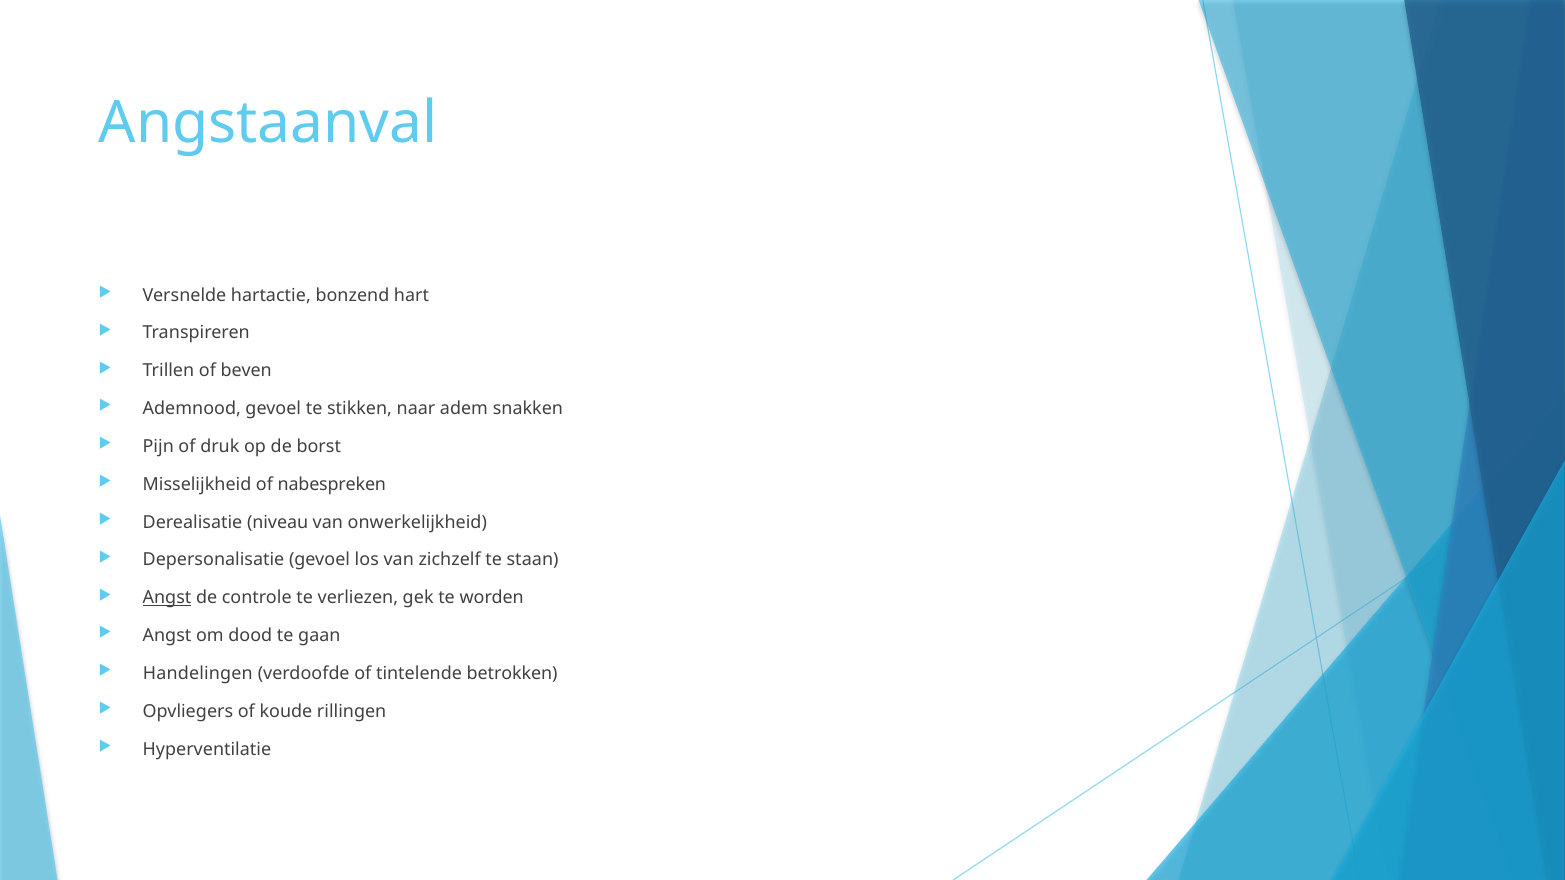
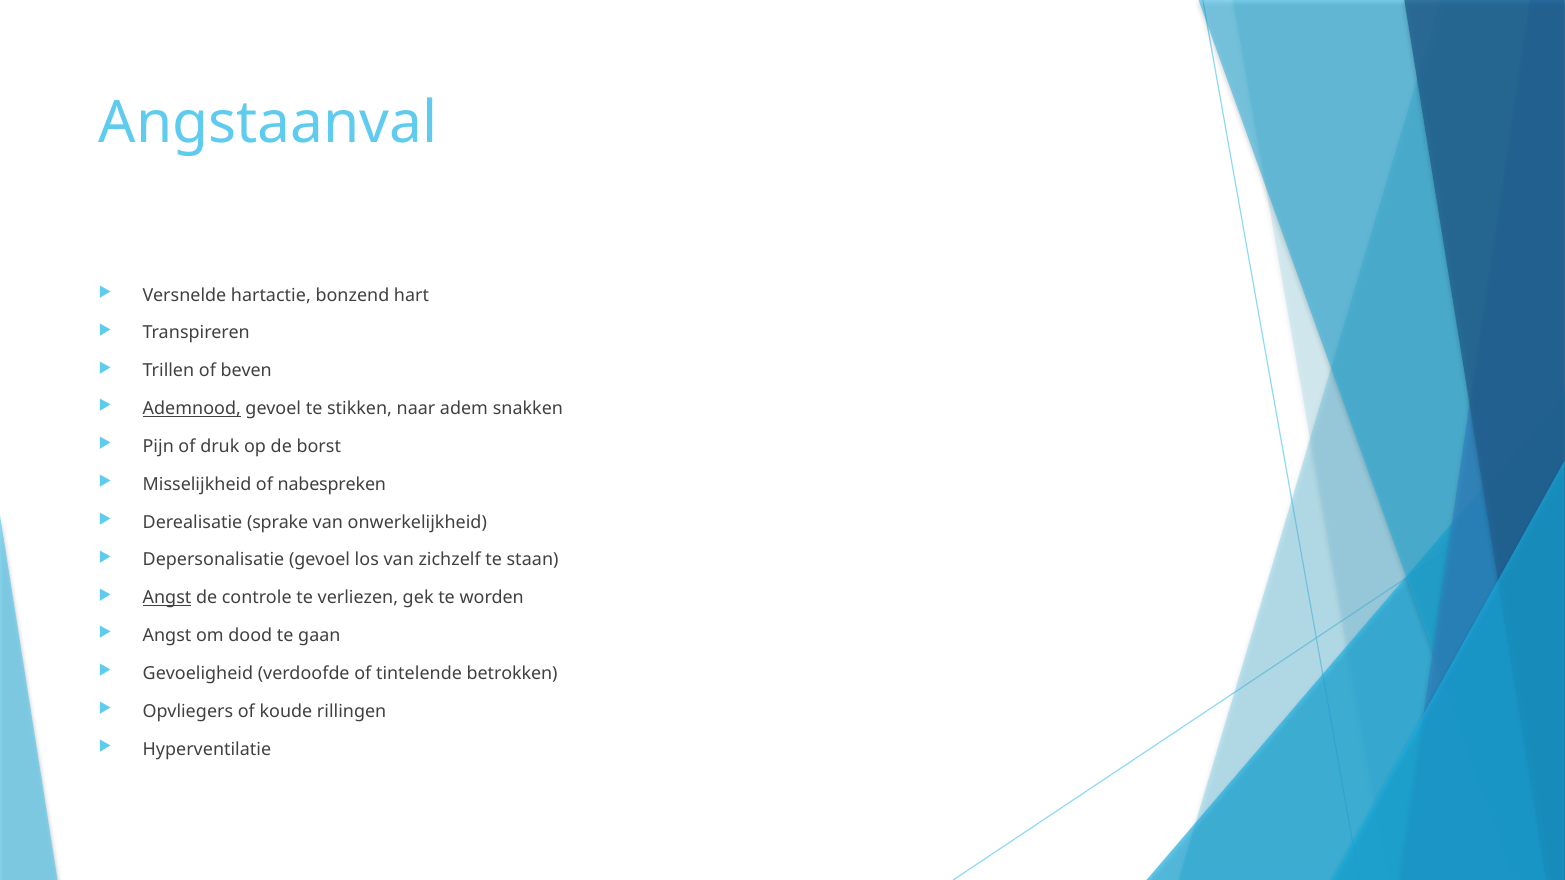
Ademnood underline: none -> present (192, 409)
niveau: niveau -> sprake (278, 522)
Handelingen: Handelingen -> Gevoeligheid (198, 674)
